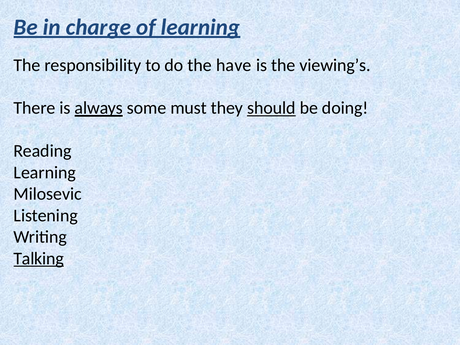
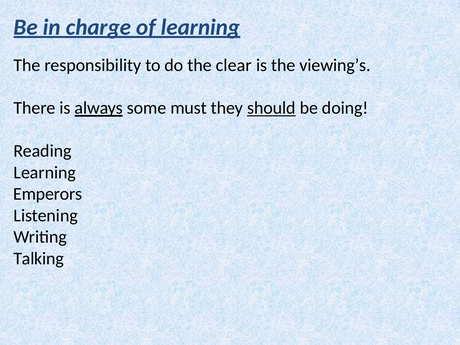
have: have -> clear (234, 65)
Milosevic: Milosevic -> Emperors (48, 194)
Talking underline: present -> none (39, 258)
